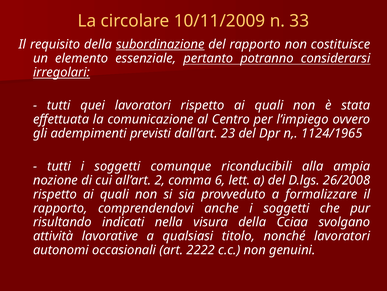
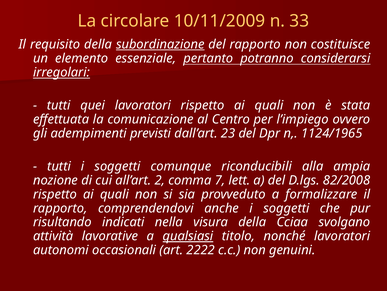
6: 6 -> 7 (220, 180)
26/2008: 26/2008 -> 82/2008 (347, 180)
qualsiasi underline: none -> present (188, 236)
